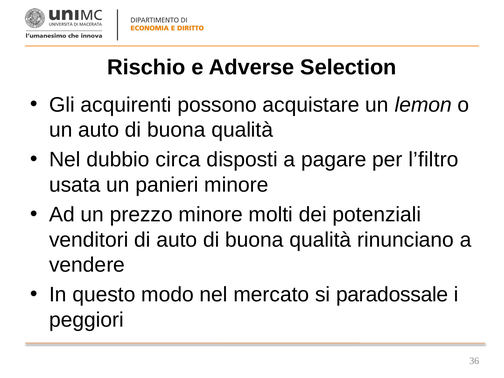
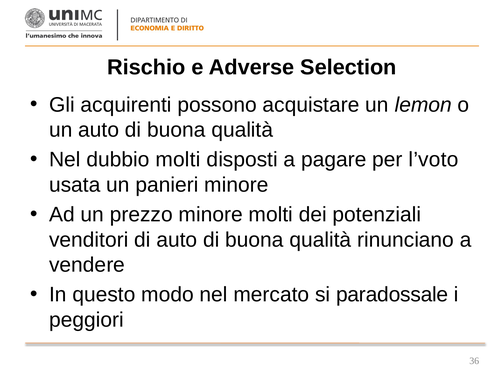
dubbio circa: circa -> molti (178, 160)
l’filtro: l’filtro -> l’voto (433, 160)
